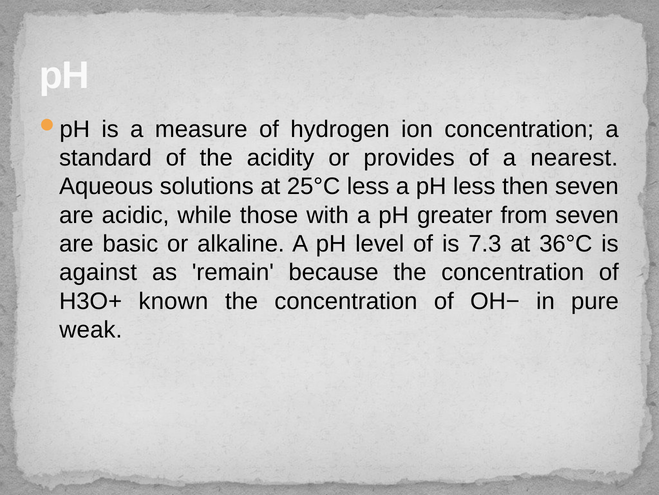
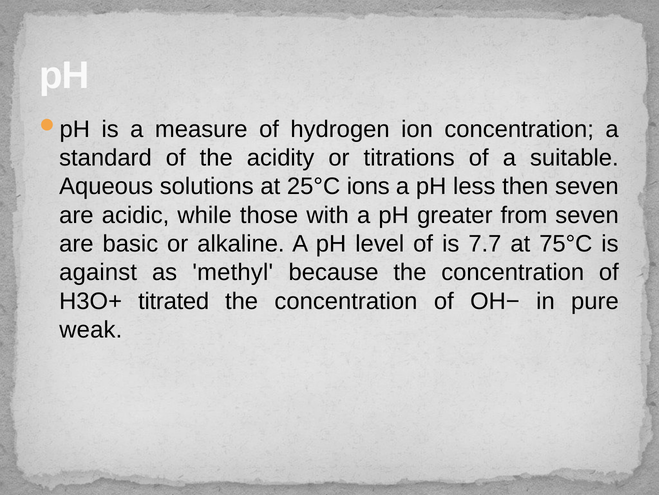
provides: provides -> titrations (409, 158)
nearest: nearest -> suitable (574, 158)
25°C less: less -> ions (368, 186)
7.3: 7.3 -> 7.7 (485, 244)
36°C: 36°C -> 75°C (566, 244)
remain: remain -> methyl (233, 272)
known: known -> titrated (174, 301)
